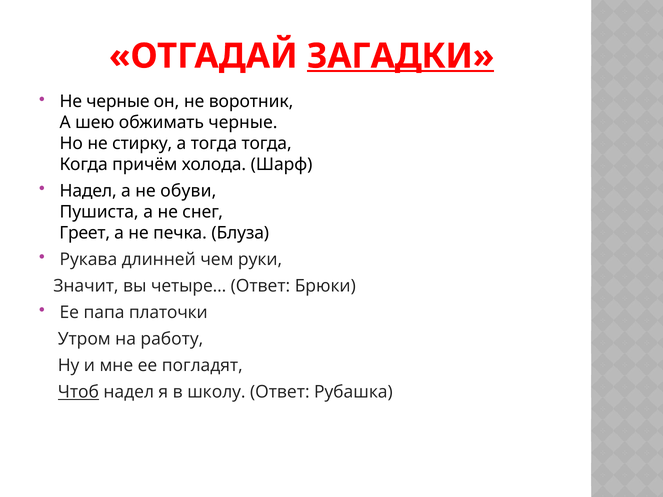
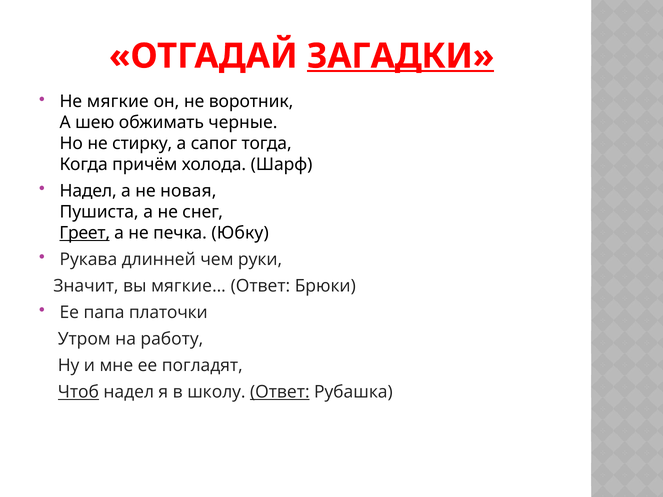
Не черные: черные -> мягкие (118, 102)
а тогда: тогда -> сапог (214, 144)
обуви: обуви -> новая (188, 191)
Греет underline: none -> present (85, 233)
Блуза: Блуза -> Юбку (240, 233)
четыре…: четыре… -> мягкие… (188, 286)
Ответ underline: none -> present (280, 392)
